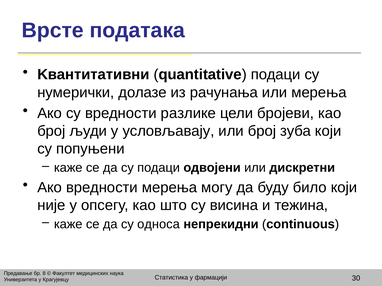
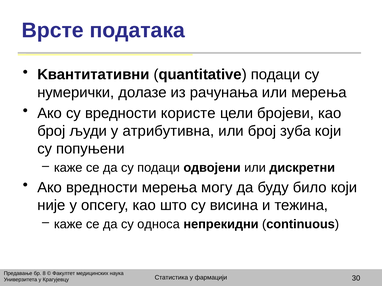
разлике: разлике -> користе (188, 113)
условљавају: условљавају -> атрибутивна (168, 131)
